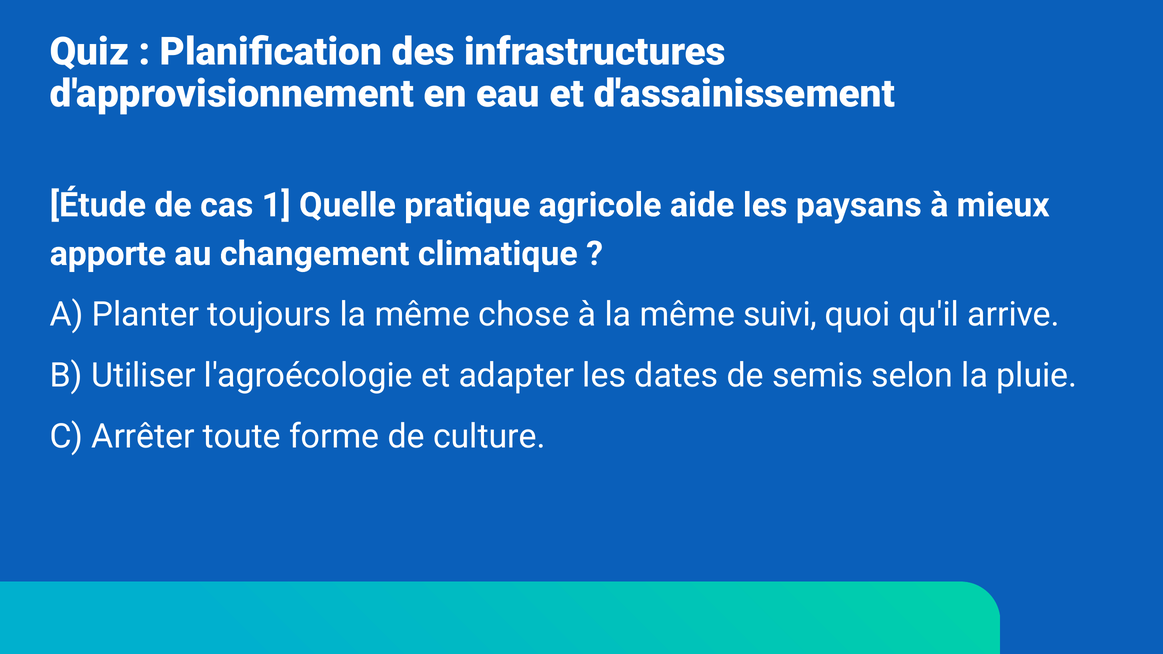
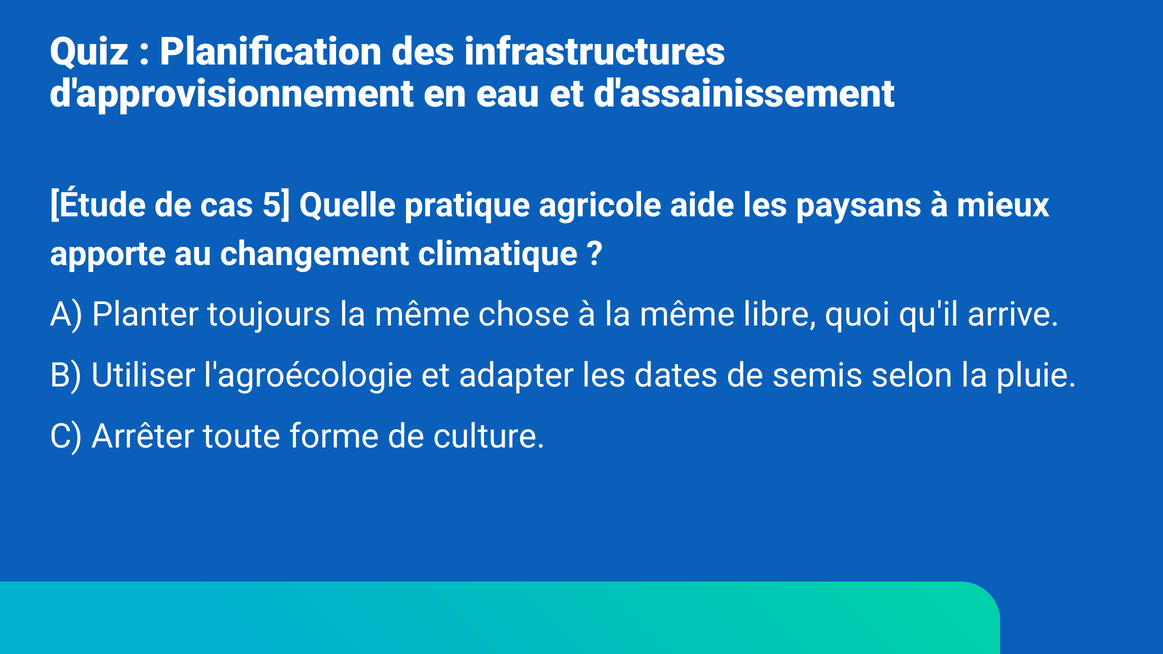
1: 1 -> 5 (276, 205)
suivi: suivi -> libre (780, 315)
